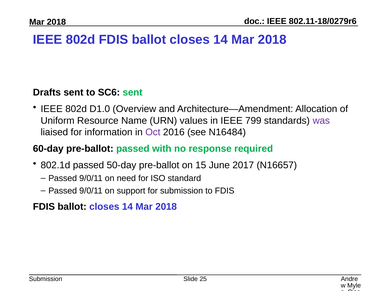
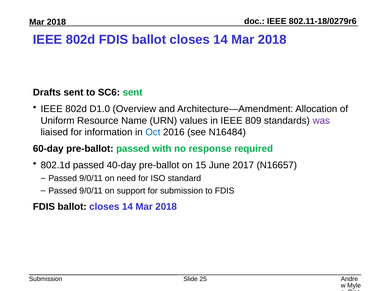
799: 799 -> 809 (253, 120)
Oct colour: purple -> blue (153, 132)
50-day: 50-day -> 40-day (122, 165)
